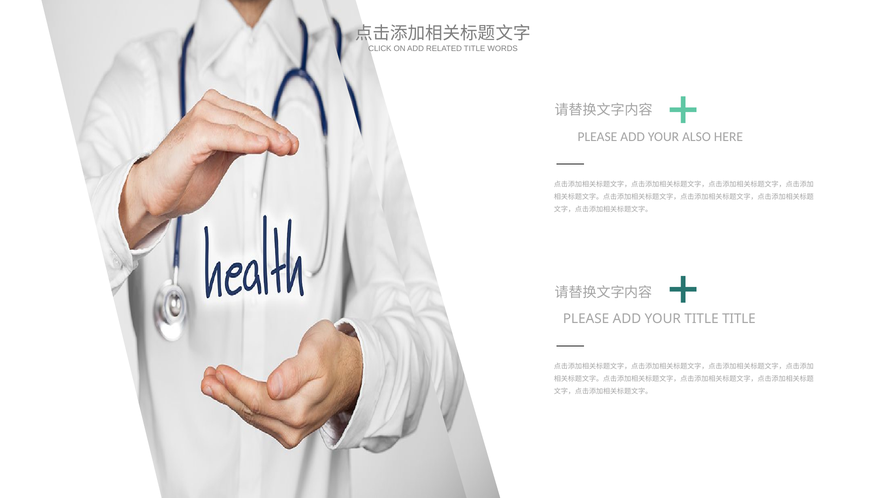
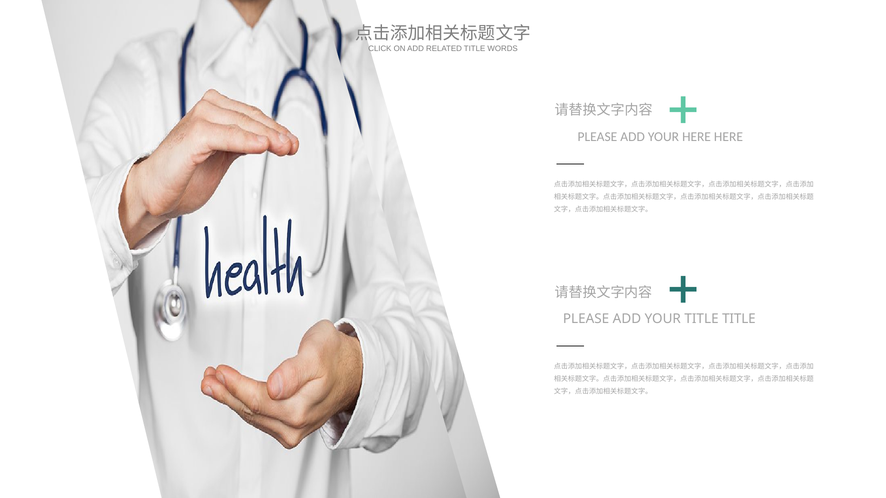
YOUR ALSO: ALSO -> HERE (697, 137)
